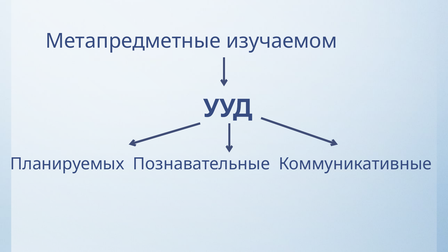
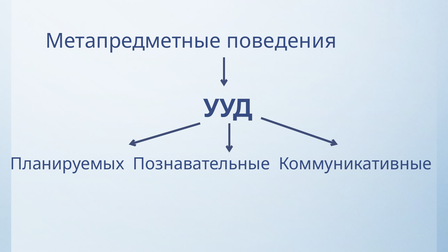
изучаемом: изучаемом -> поведения (281, 41)
